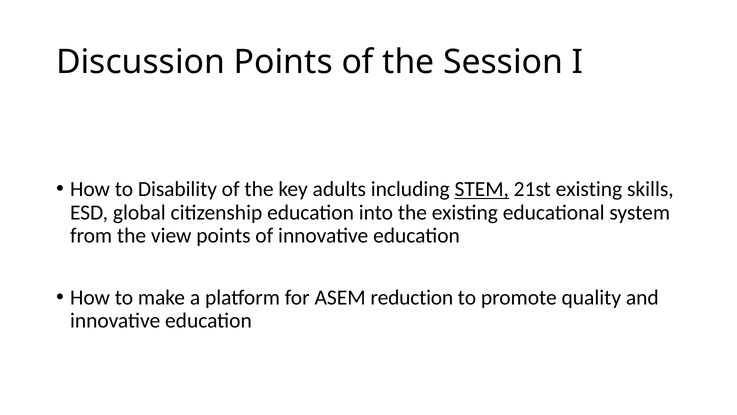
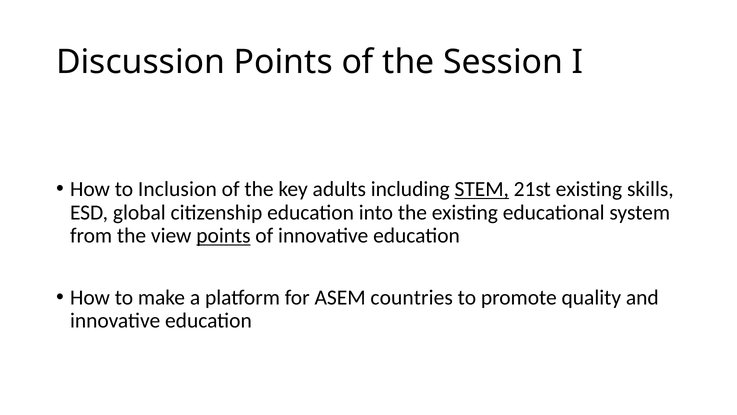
Disability: Disability -> Inclusion (177, 189)
points underline: none -> present (223, 235)
reduction: reduction -> countries (412, 297)
